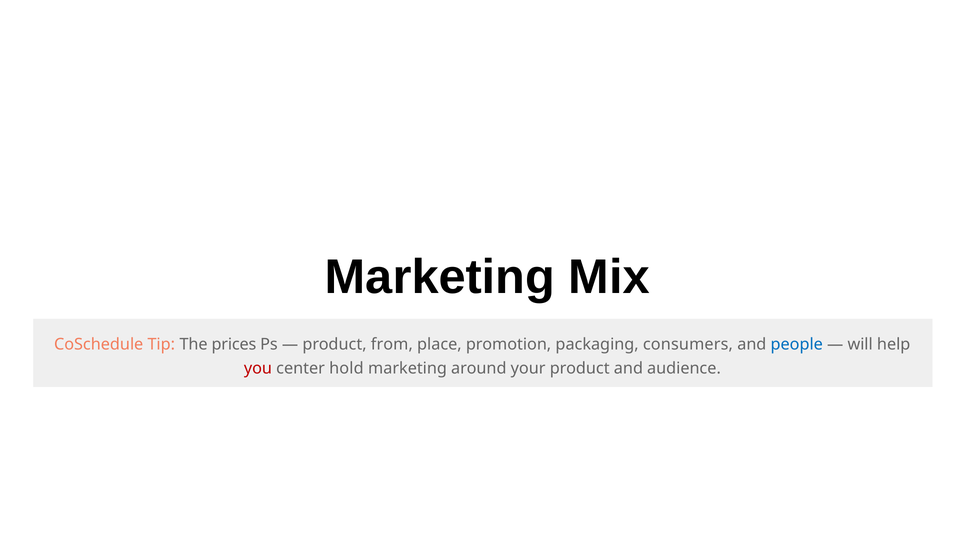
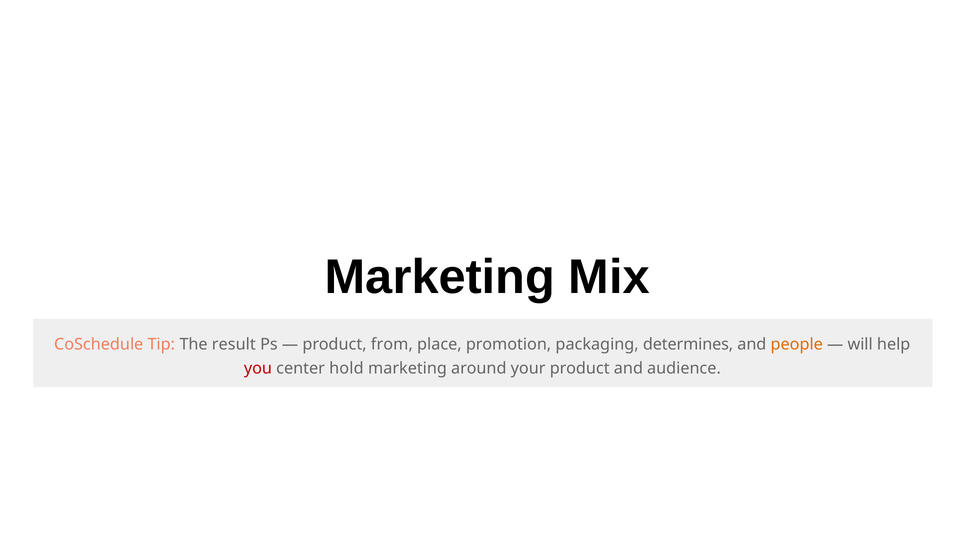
prices: prices -> result (234, 345)
consumers: consumers -> determines (688, 345)
people colour: blue -> orange (797, 345)
